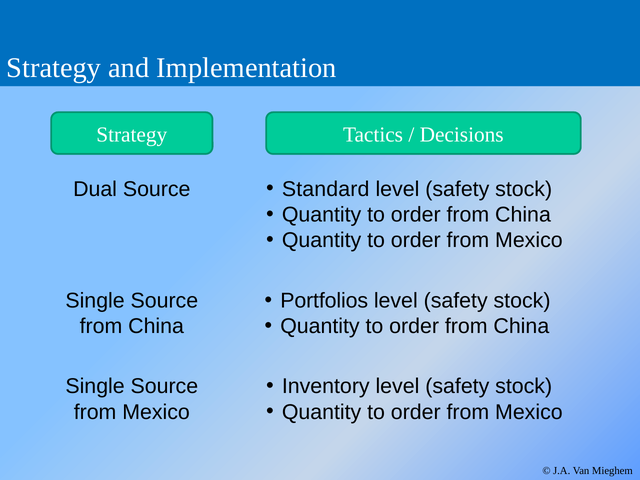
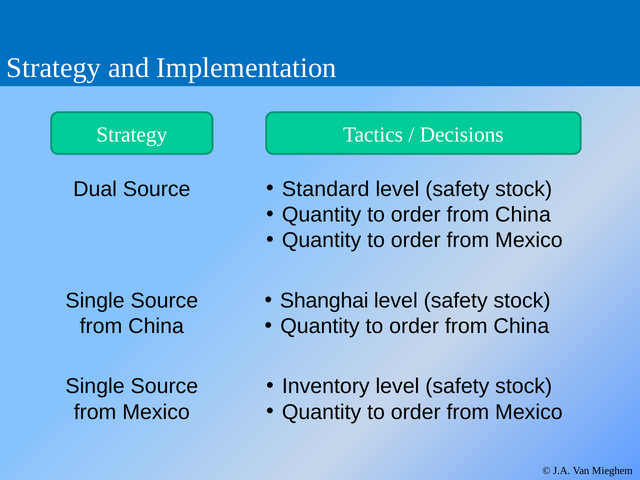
Portfolios: Portfolios -> Shanghai (324, 301)
